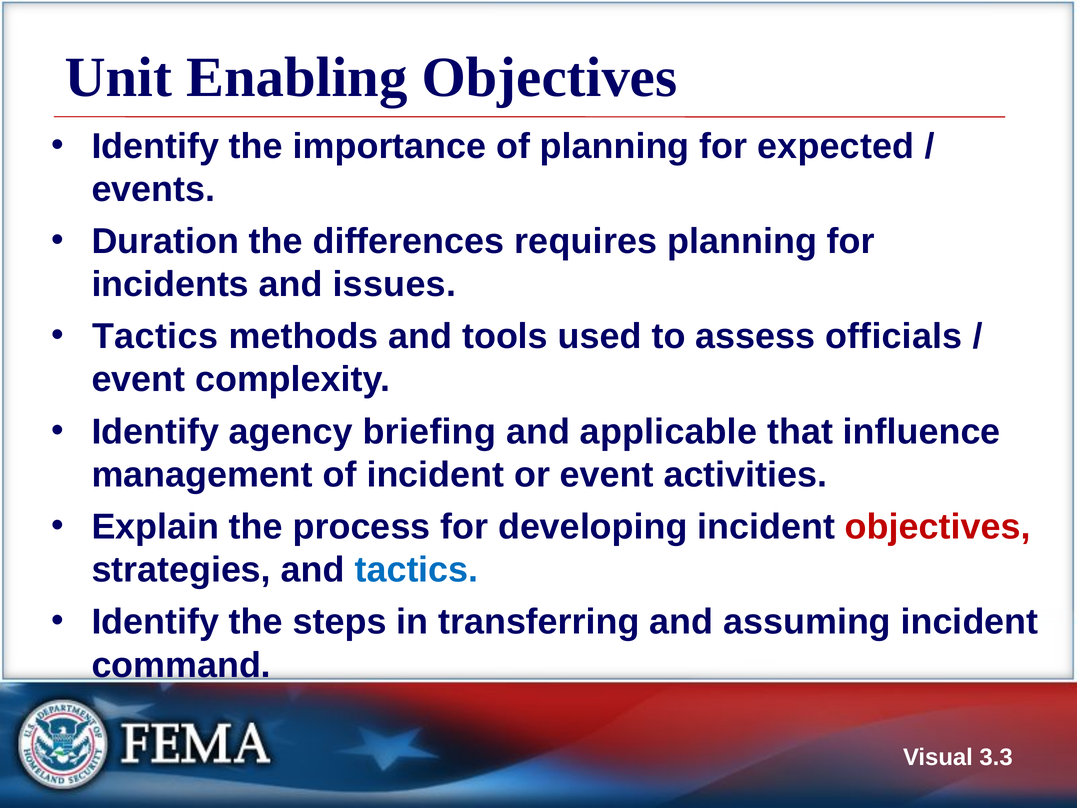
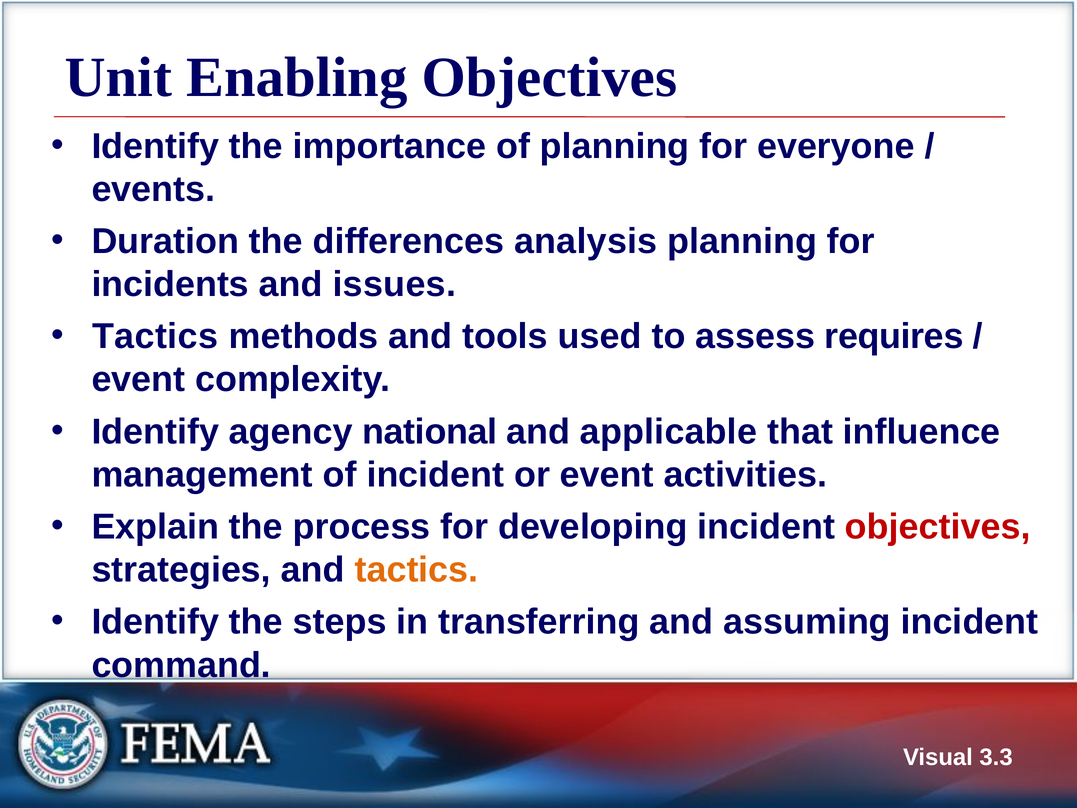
expected: expected -> everyone (836, 146)
requires: requires -> analysis (586, 241)
officials: officials -> requires (894, 336)
briefing: briefing -> national (430, 432)
tactics colour: blue -> orange (416, 570)
